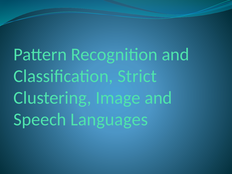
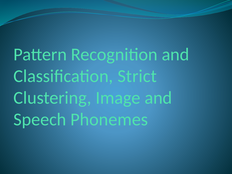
Languages: Languages -> Phonemes (109, 119)
